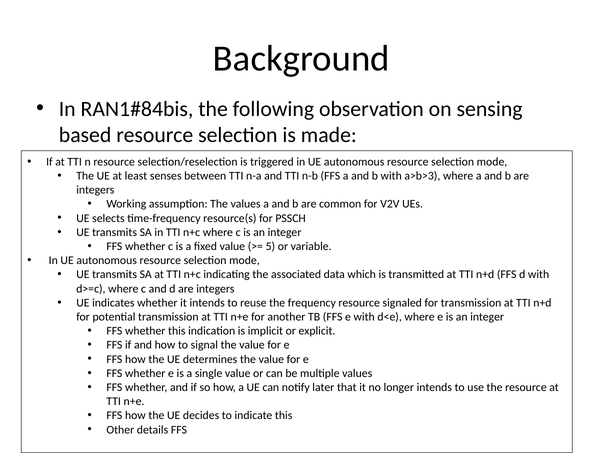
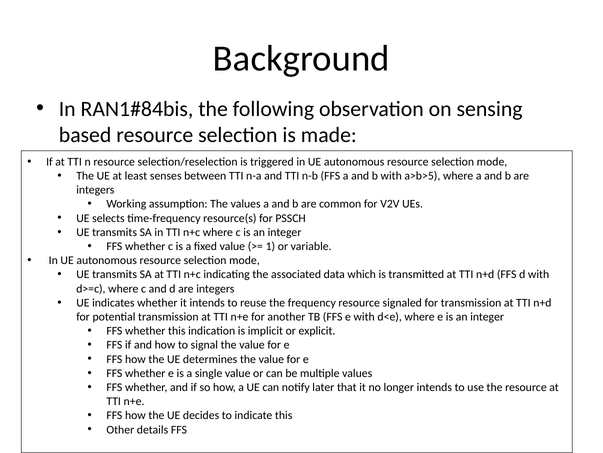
a>b>3: a>b>3 -> a>b>5 (422, 176)
5: 5 -> 1 (270, 246)
